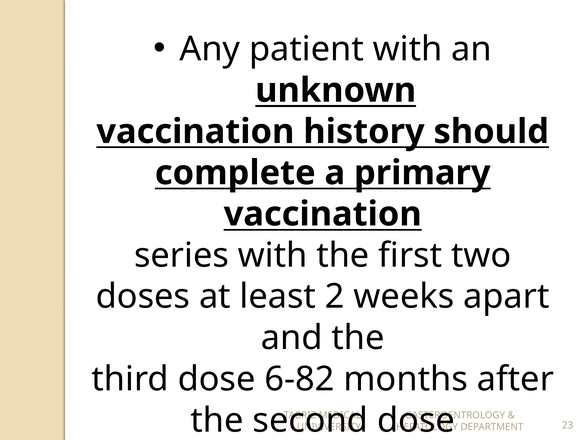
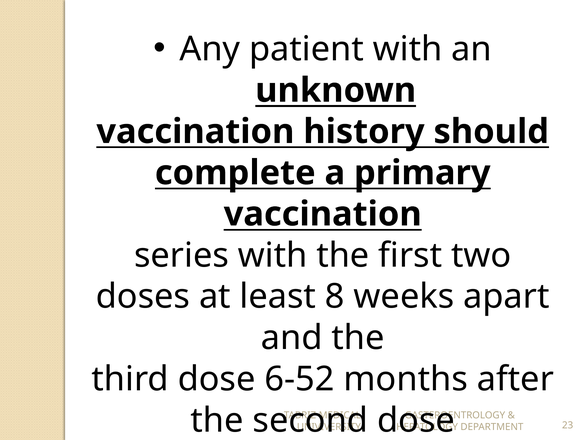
2: 2 -> 8 (335, 297)
6-82: 6-82 -> 6-52 (299, 379)
